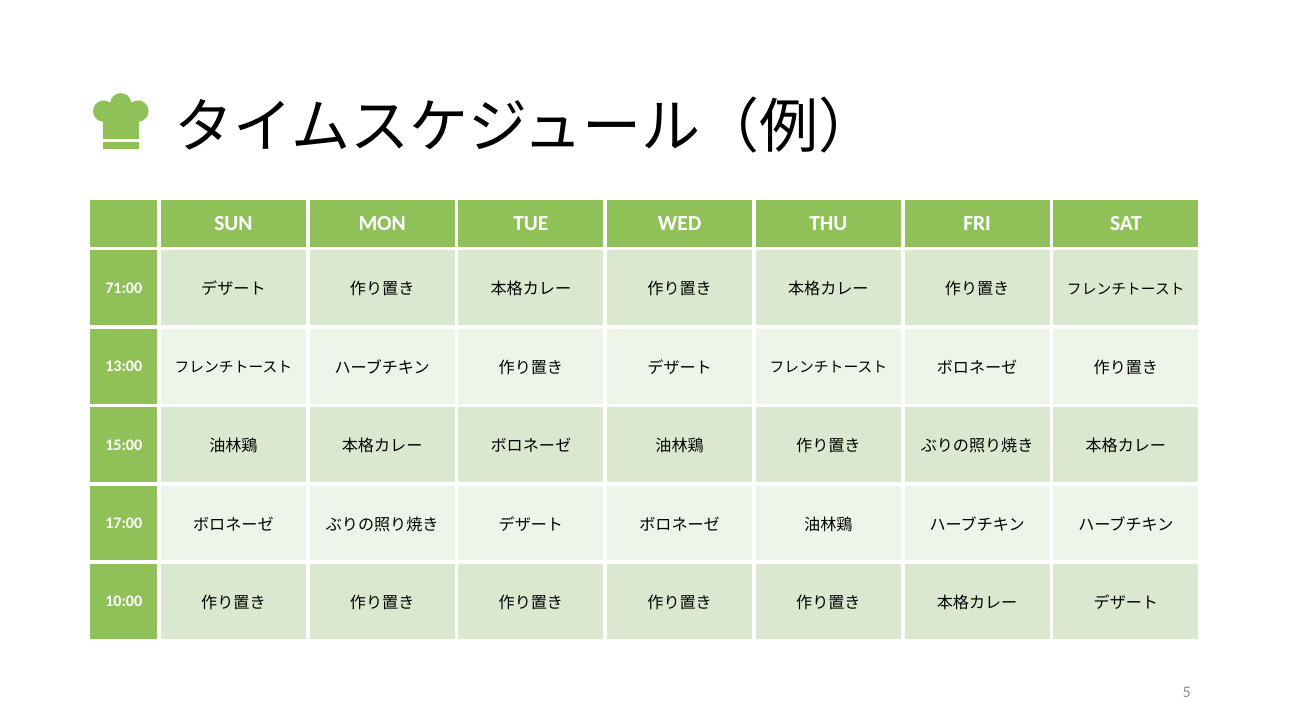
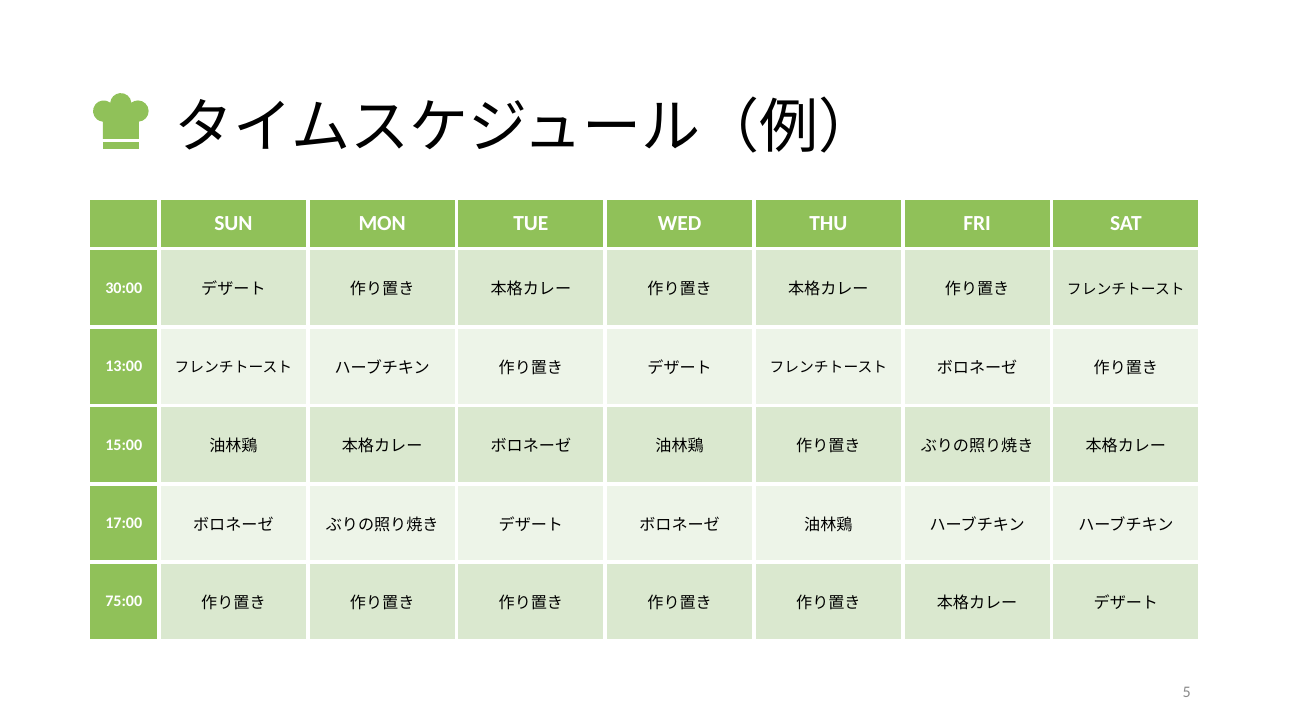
71:00: 71:00 -> 30:00 (124, 288)
10:00: 10:00 -> 75:00 (124, 602)
